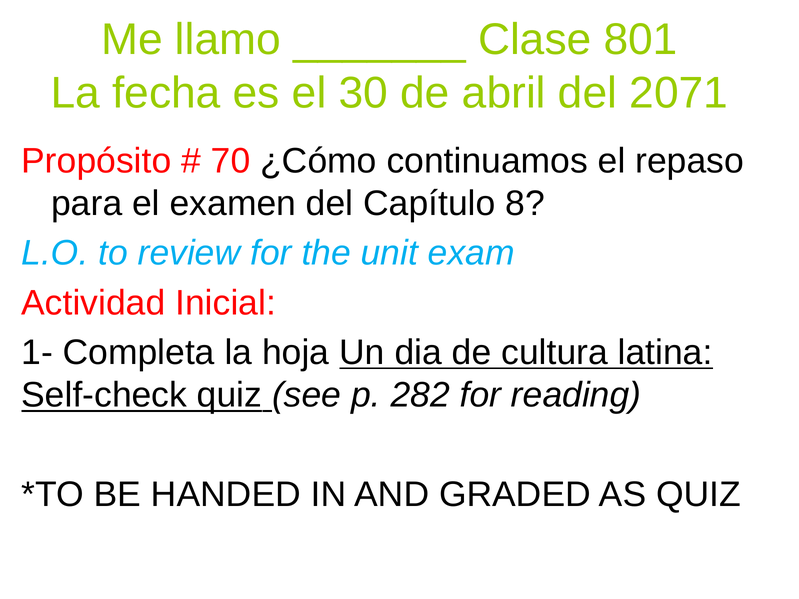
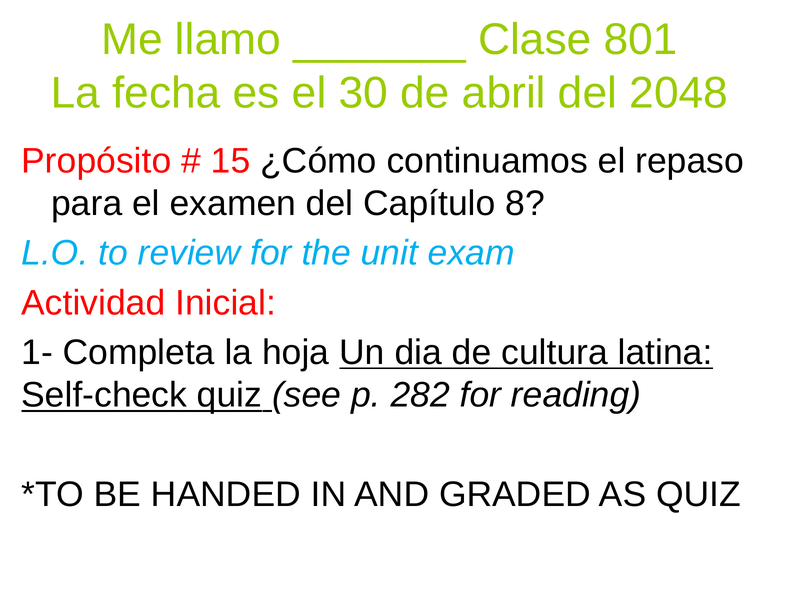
2071: 2071 -> 2048 (679, 93)
70: 70 -> 15 (231, 161)
